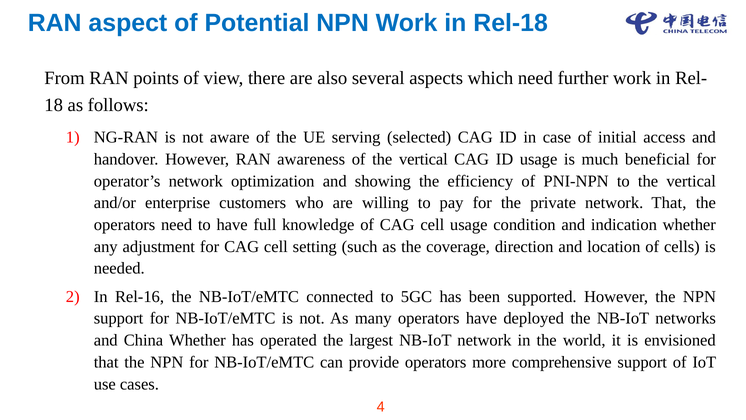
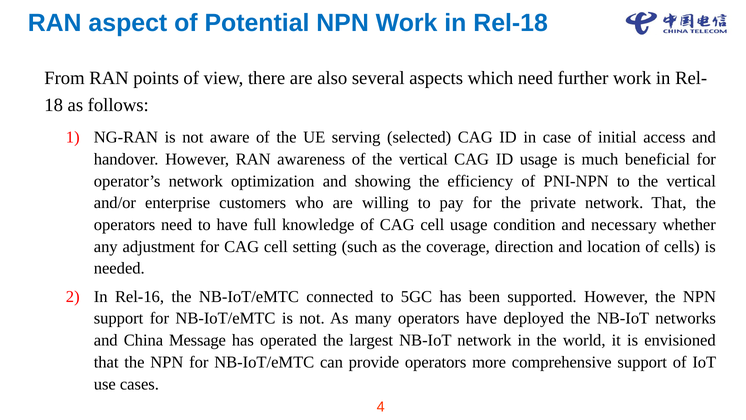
indication: indication -> necessary (624, 225)
China Whether: Whether -> Message (197, 340)
